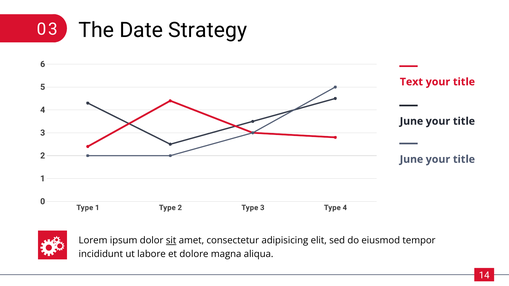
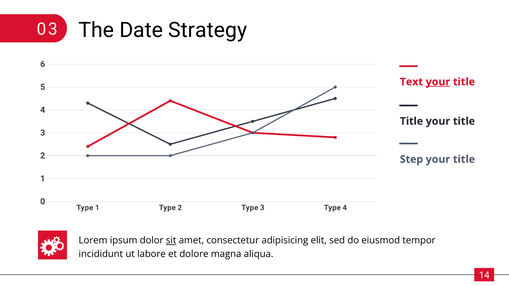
your underline: none -> present (438, 82)
June: June -> Title (411, 121)
June: June -> Step (411, 159)
